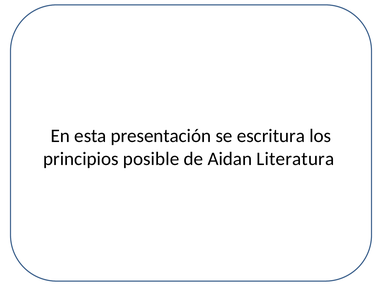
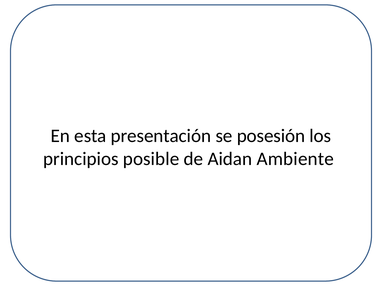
escritura: escritura -> posesión (271, 136)
Literatura: Literatura -> Ambiente (295, 159)
